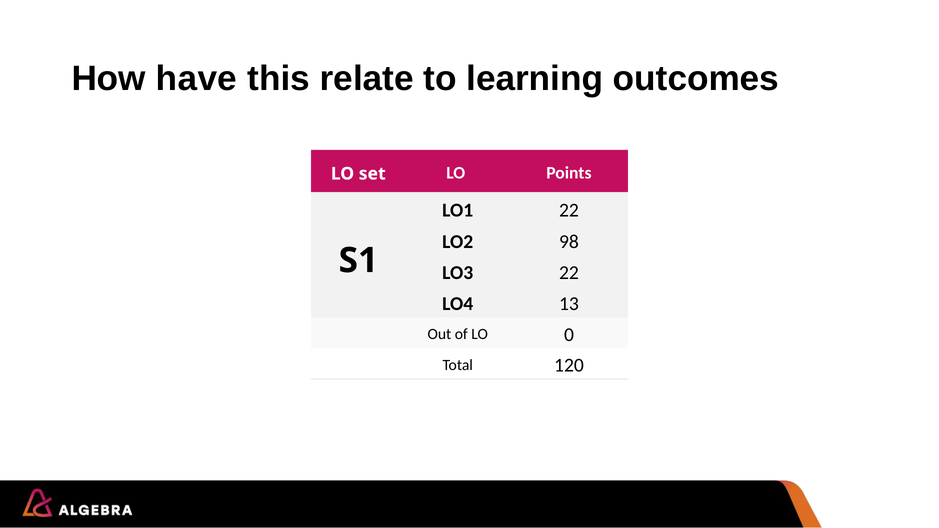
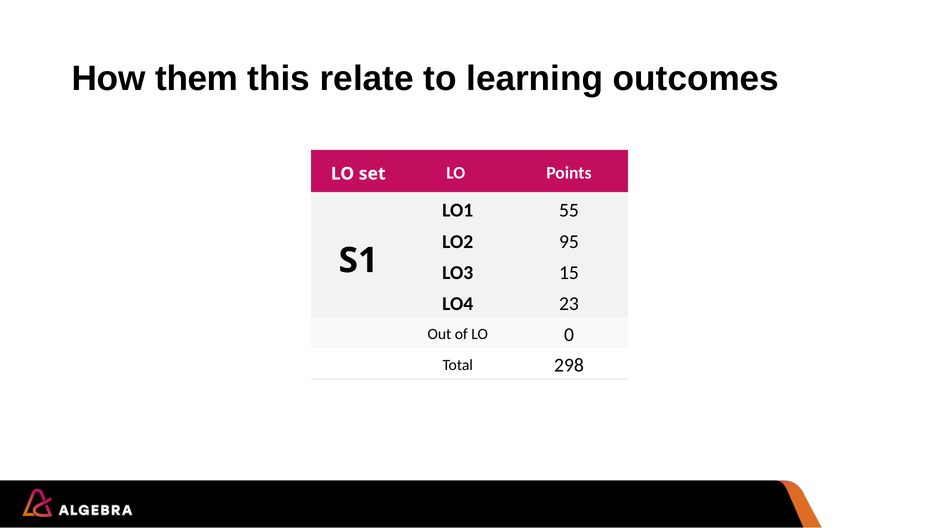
have: have -> them (197, 79)
LO1 22: 22 -> 55 (569, 210)
98: 98 -> 95 (569, 242)
LO3 22: 22 -> 15 (569, 273)
13: 13 -> 23 (569, 304)
120: 120 -> 298 (569, 366)
